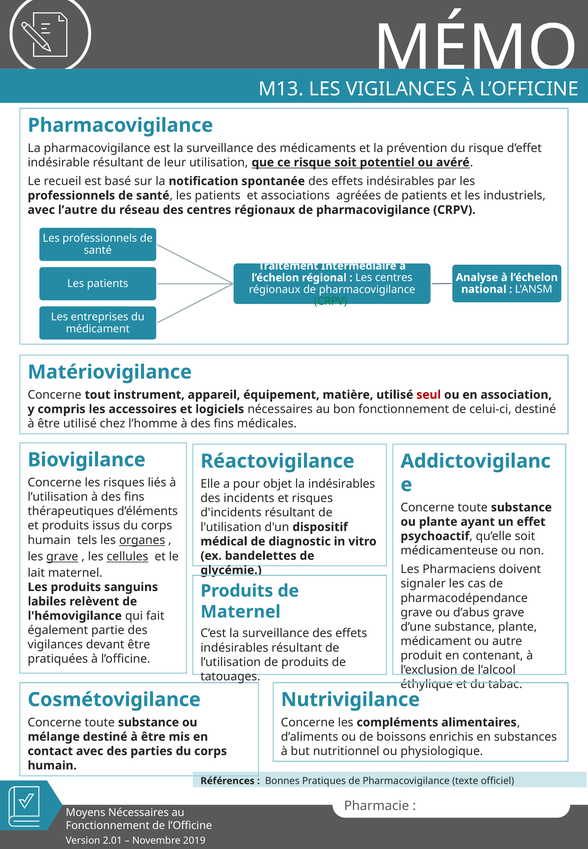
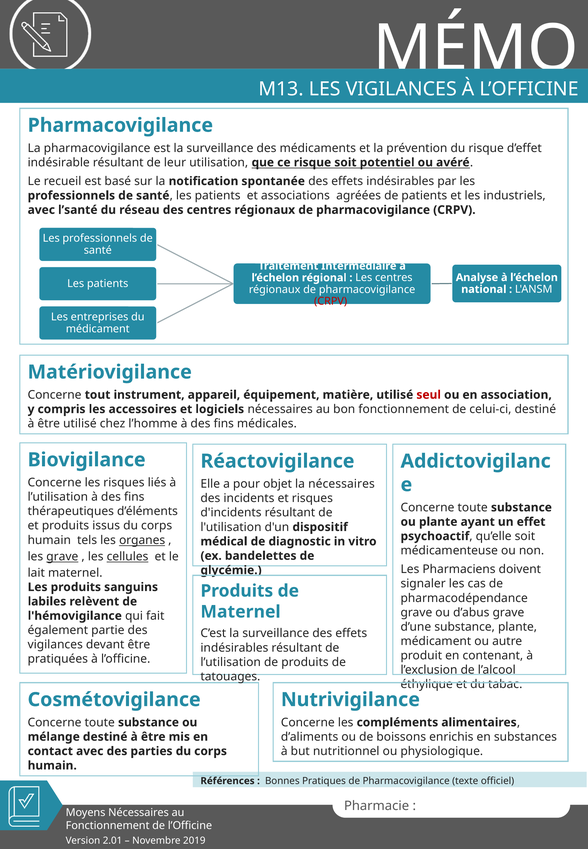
l’autre: l’autre -> l’santé (78, 210)
CRPV colour: green -> red (331, 301)
la indésirables: indésirables -> nécessaires (341, 484)
